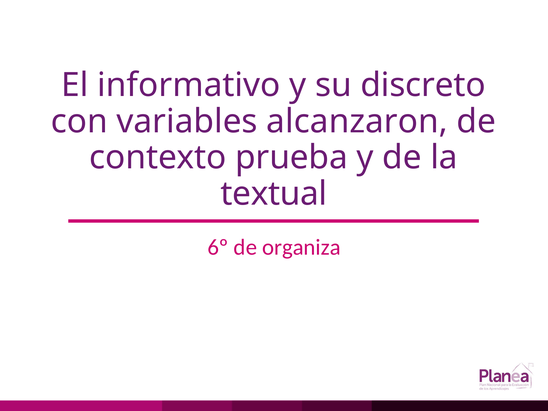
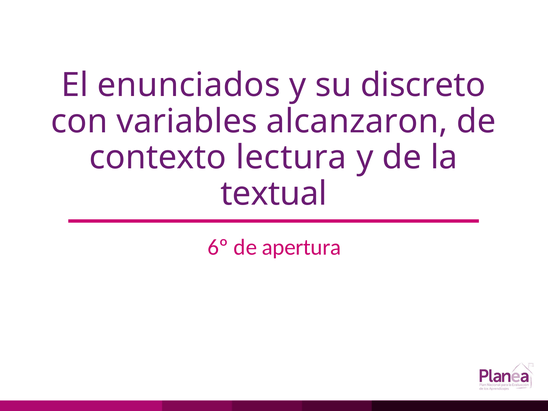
informativo: informativo -> enunciados (189, 85)
prueba: prueba -> lectura (291, 158)
organiza: organiza -> apertura (301, 247)
